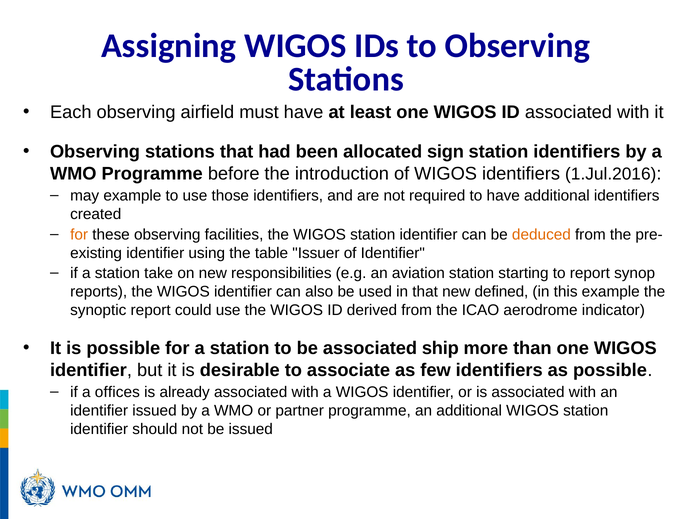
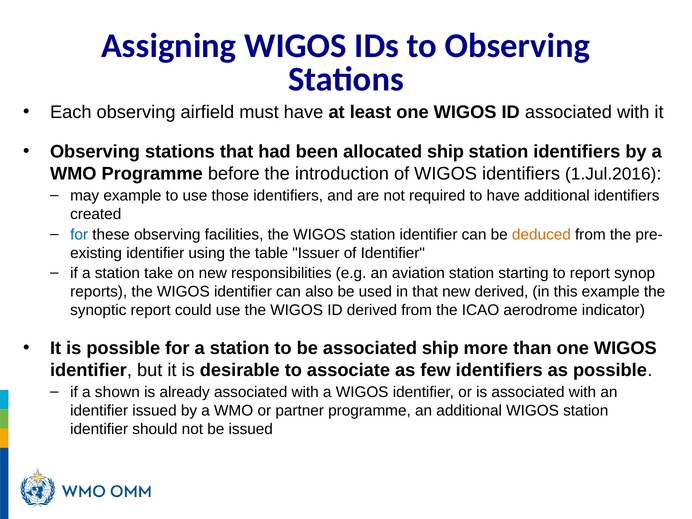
allocated sign: sign -> ship (445, 152)
for colour: orange -> blue (79, 234)
new defined: defined -> derived (501, 292)
offices: offices -> shown (117, 392)
